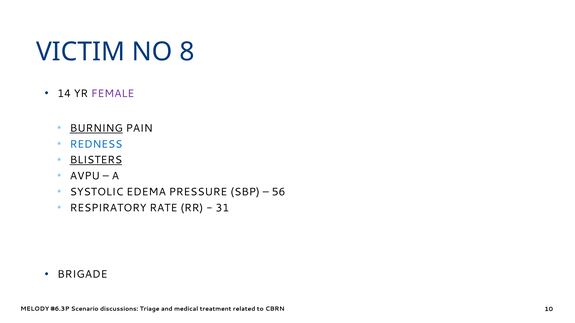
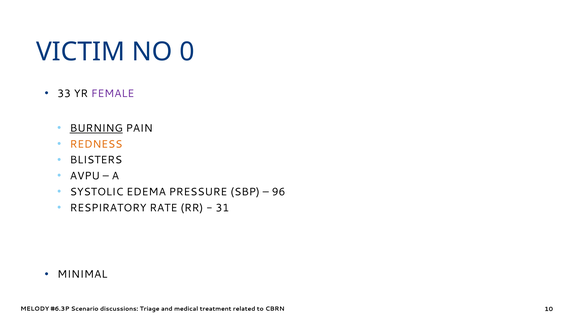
8: 8 -> 0 (187, 52)
14: 14 -> 33 (64, 94)
REDNESS colour: blue -> orange (96, 144)
BLISTERS underline: present -> none (96, 160)
56: 56 -> 96 (279, 192)
BRIGADE: BRIGADE -> MINIMAL (82, 275)
